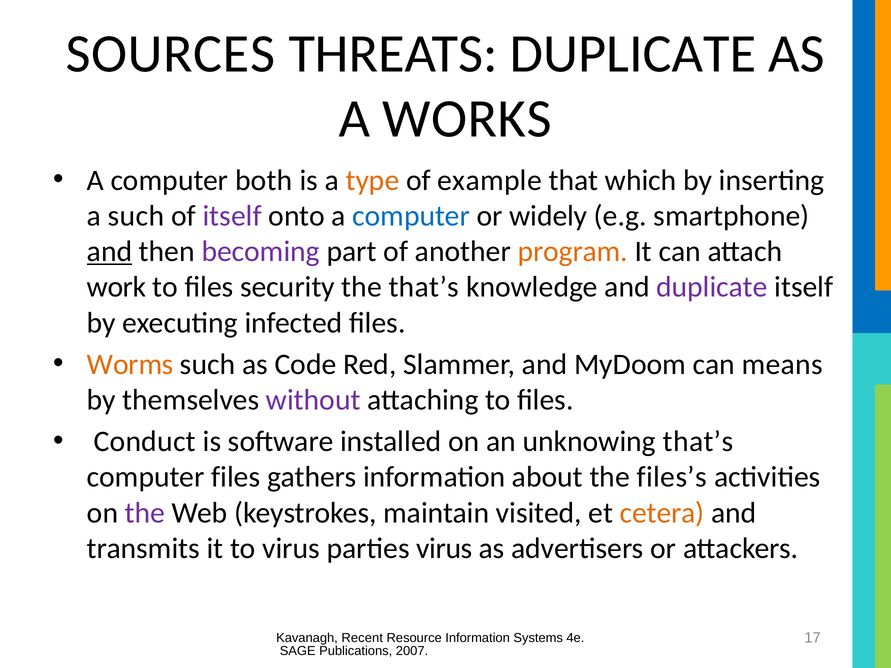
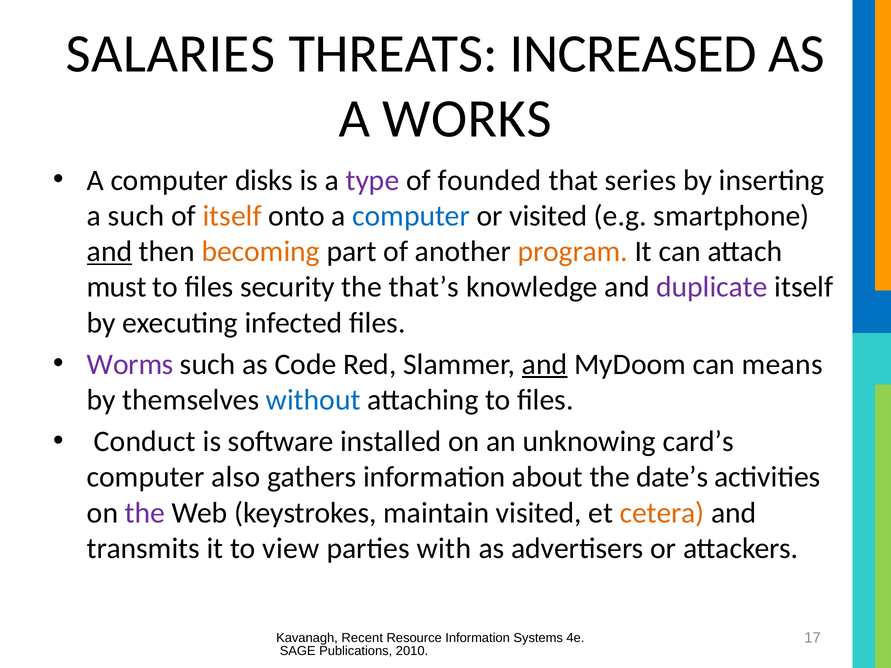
SOURCES: SOURCES -> SALARIES (170, 54)
THREATS DUPLICATE: DUPLICATE -> INCREASED (633, 54)
both: both -> disks (264, 180)
type colour: orange -> purple (372, 180)
example: example -> founded (490, 180)
which: which -> series (641, 180)
itself colour: purple -> orange (232, 216)
or widely: widely -> visited (548, 216)
becoming colour: purple -> orange (261, 252)
work: work -> must (117, 287)
Worms colour: orange -> purple (130, 364)
and underline: none -> present (545, 364)
without colour: purple -> blue (313, 400)
unknowing that’s: that’s -> card’s (698, 442)
computer files: files -> also (236, 477)
files’s: files’s -> date’s (672, 477)
to virus: virus -> view (291, 549)
parties virus: virus -> with (444, 549)
2007: 2007 -> 2010 (412, 651)
